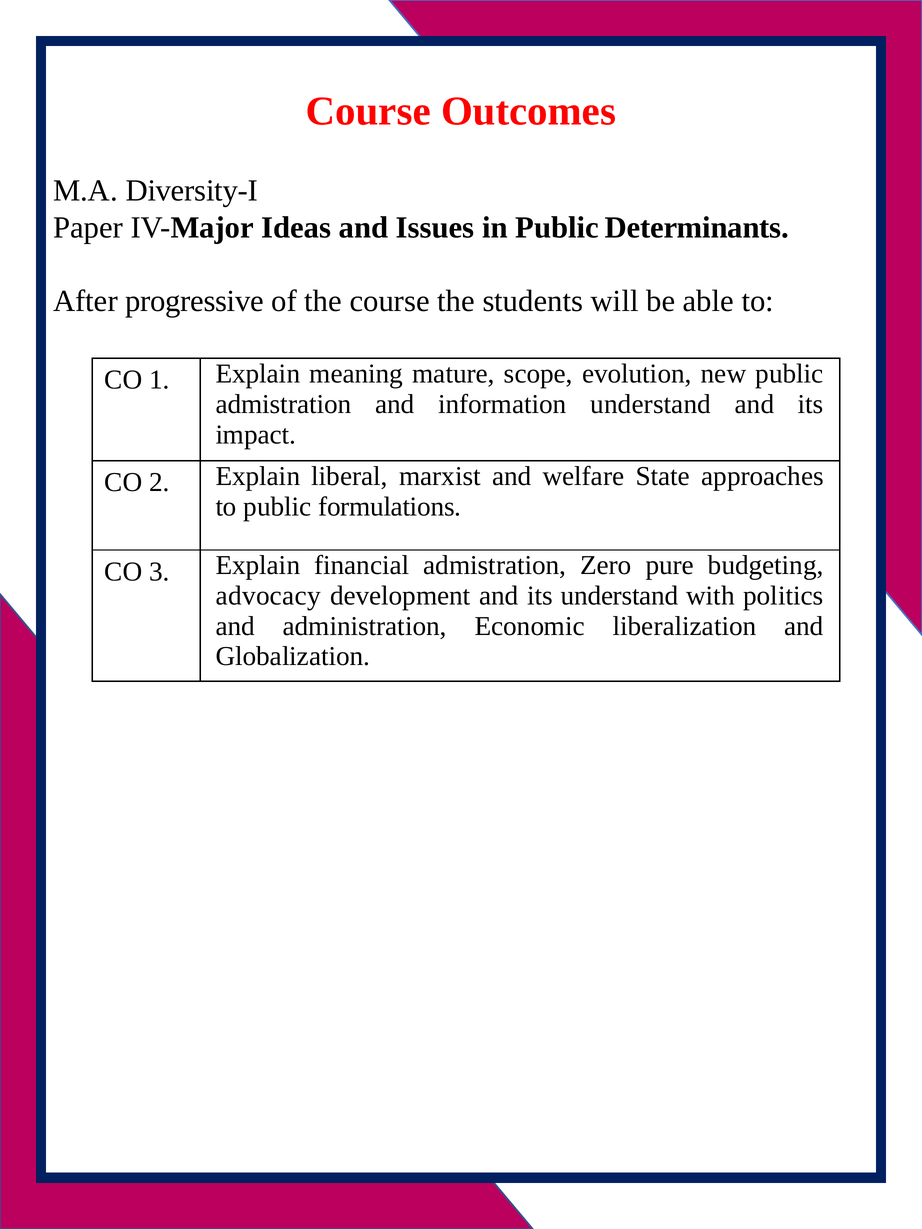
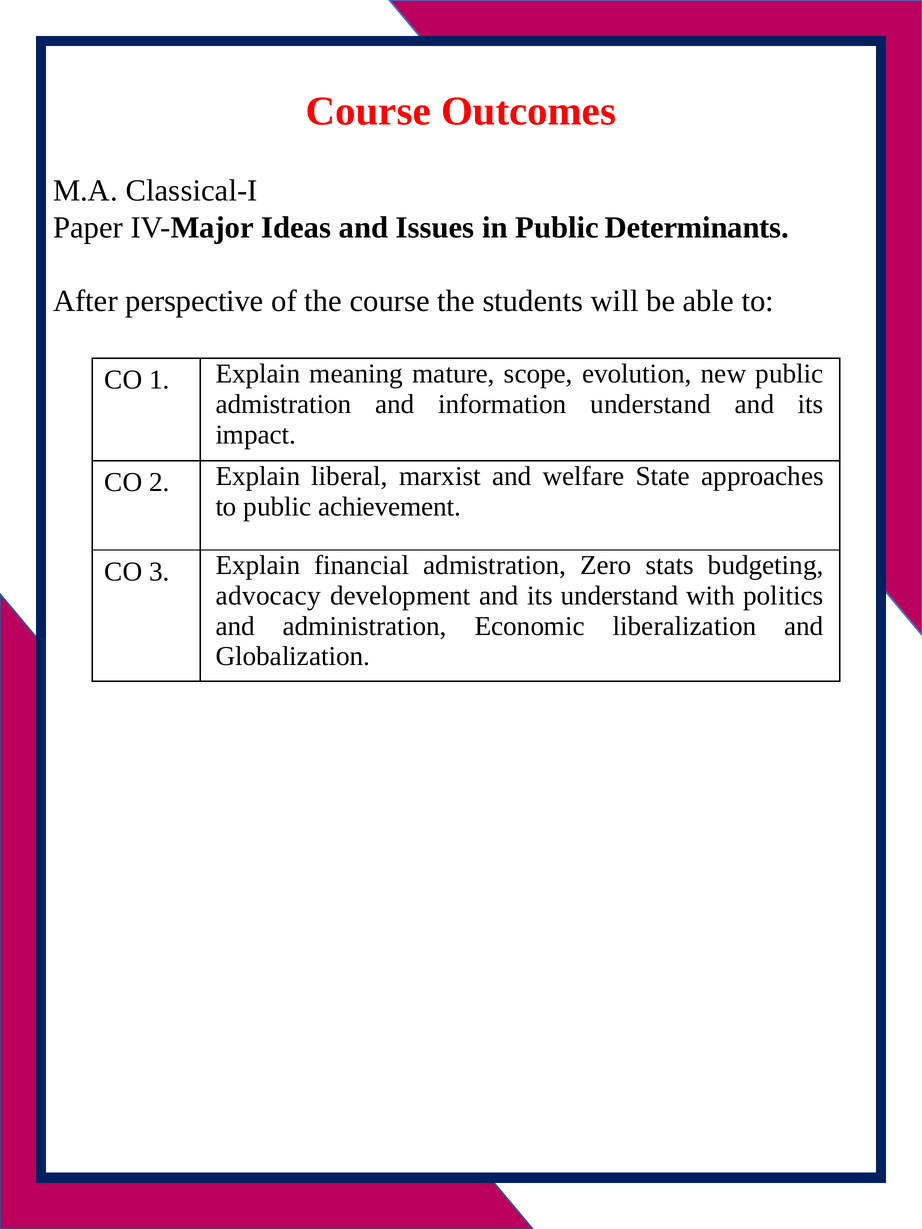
Diversity-I: Diversity-I -> Classical-I (192, 191)
progressive: progressive -> perspective (194, 301)
formulations: formulations -> achievement (390, 507)
pure: pure -> stats (670, 566)
